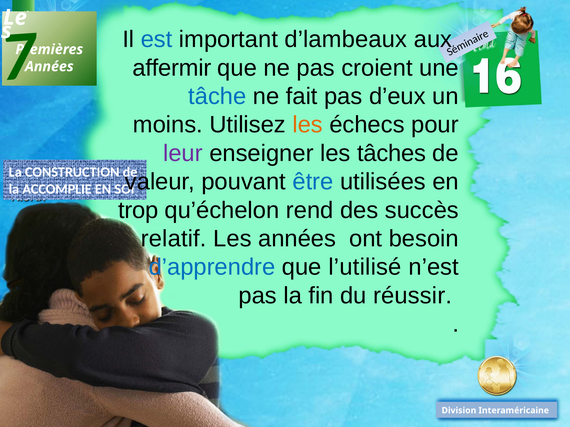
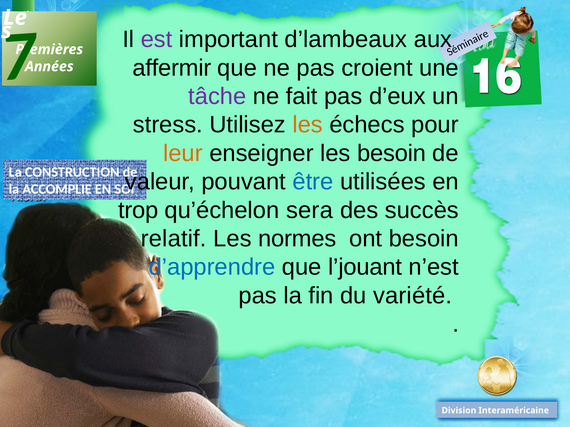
est colour: blue -> purple (157, 39)
tâche colour: blue -> purple (217, 96)
moins: moins -> stress (168, 125)
leur colour: purple -> orange (183, 153)
les tâches: tâches -> besoin (392, 153)
rend: rend -> sera (310, 210)
Les années: années -> normes (297, 239)
l’utilisé: l’utilisé -> l’jouant (365, 267)
réussir: réussir -> variété (413, 296)
